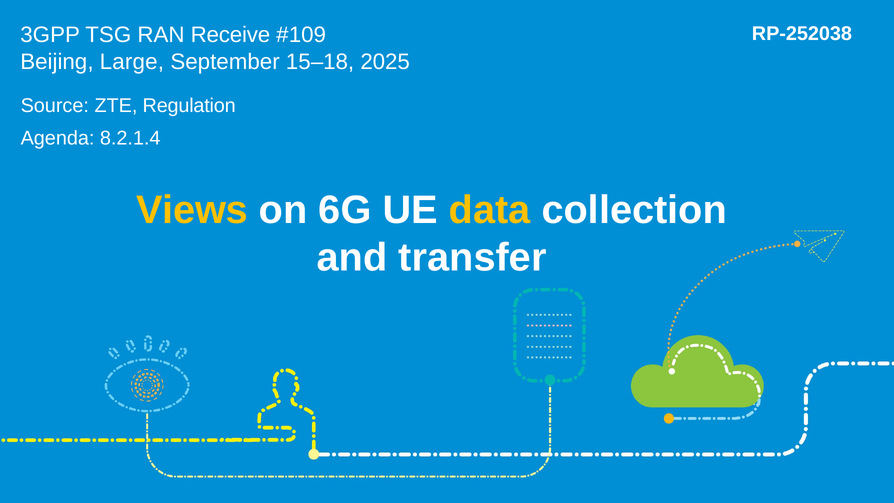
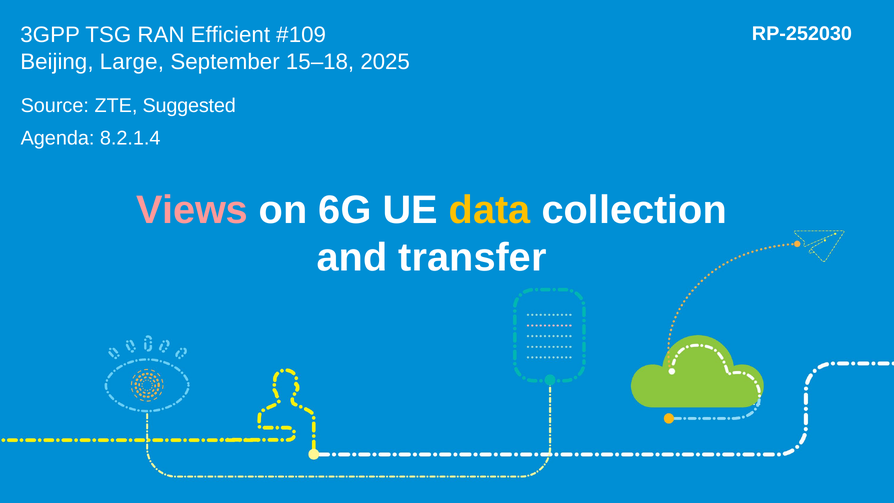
RP-252038: RP-252038 -> RP-252030 (802, 33)
Receive: Receive -> Efficient (230, 35)
Regulation: Regulation -> Suggested (189, 105)
Views colour: yellow -> pink (192, 210)
